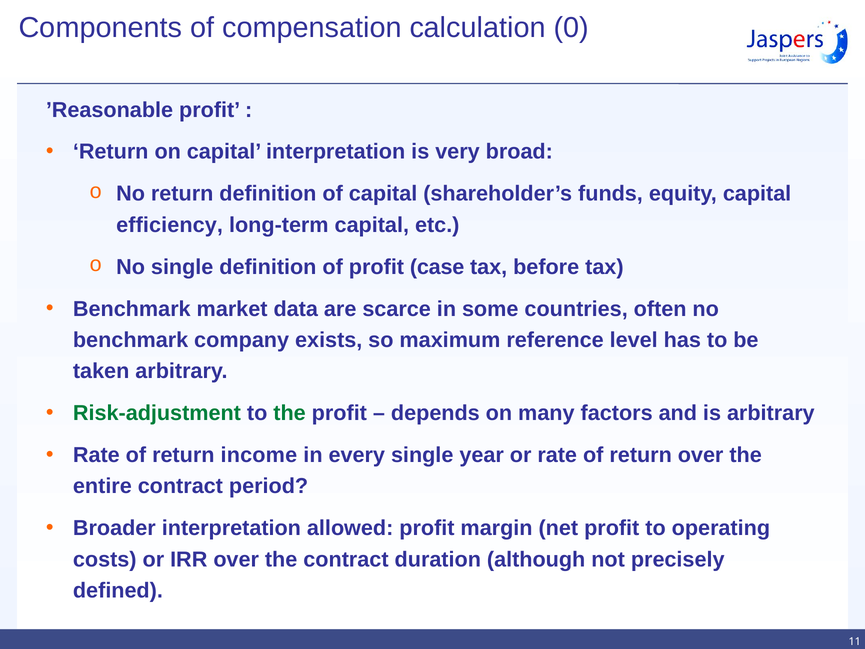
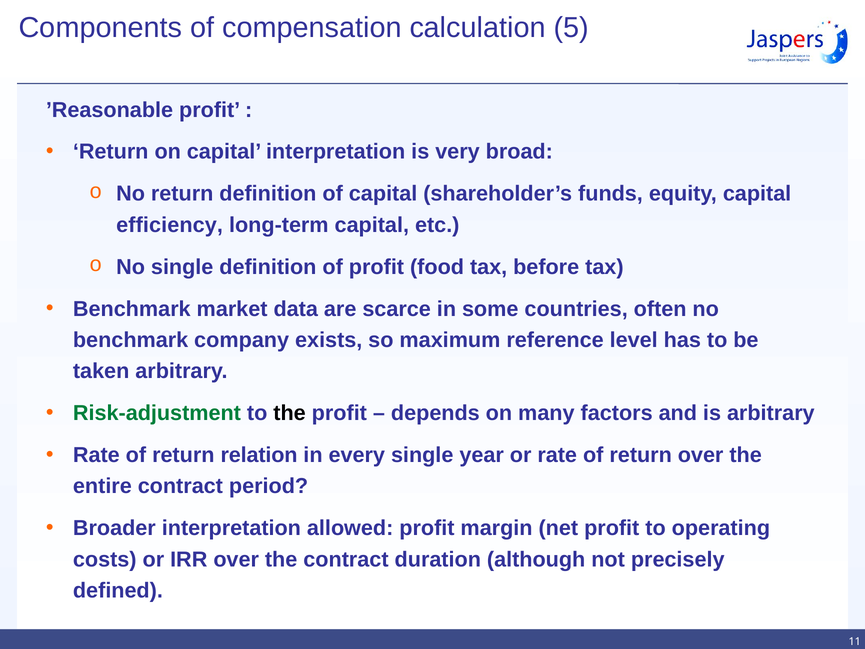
0: 0 -> 5 (571, 28)
case: case -> food (437, 267)
the colour: green -> black (290, 413)
income: income -> relation (259, 455)
